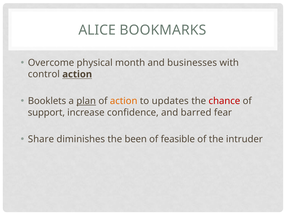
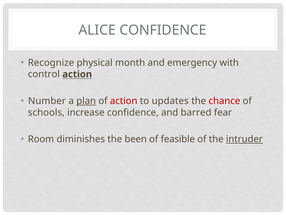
ALICE BOOKMARKS: BOOKMARKS -> CONFIDENCE (163, 30)
Overcome: Overcome -> Recognize (51, 63)
businesses: businesses -> emergency (192, 63)
Booklets: Booklets -> Number (47, 101)
action colour: orange -> red (124, 101)
support: support -> schools (46, 112)
Share: Share -> Room (41, 139)
intruder underline: none -> present (244, 139)
